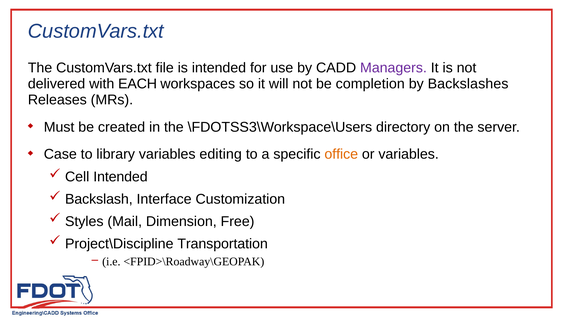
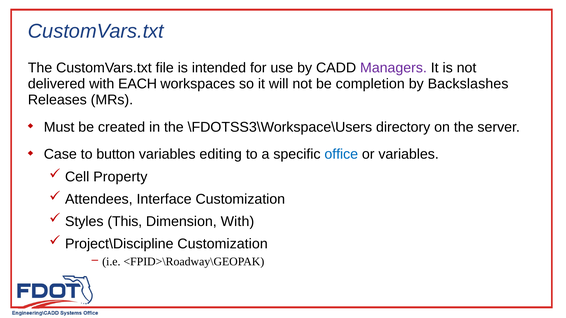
library: library -> button (116, 154)
office colour: orange -> blue (341, 154)
Cell Intended: Intended -> Property (120, 177)
Backslash: Backslash -> Attendees (99, 199)
Mail: Mail -> This (125, 222)
Dimension Free: Free -> With (237, 222)
Project\Discipline Transportation: Transportation -> Customization (223, 244)
